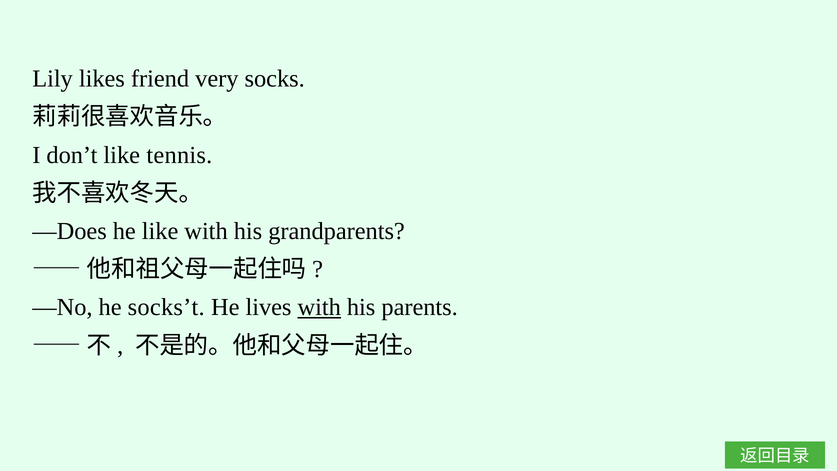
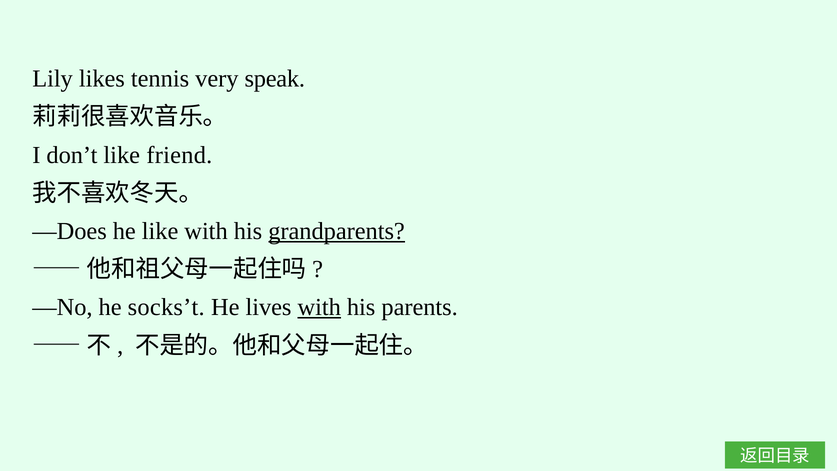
friend: friend -> tennis (160, 79)
socks: socks -> speak (275, 79)
tennis: tennis -> friend (179, 155)
grandparents underline: none -> present (337, 231)
